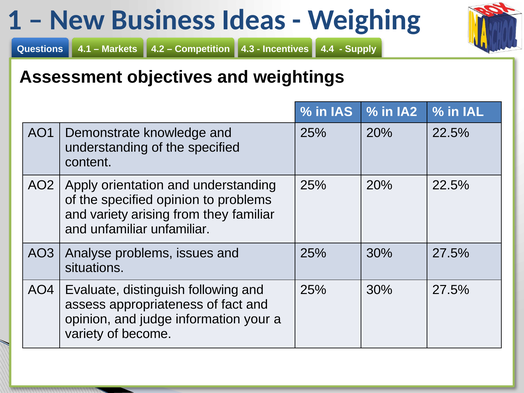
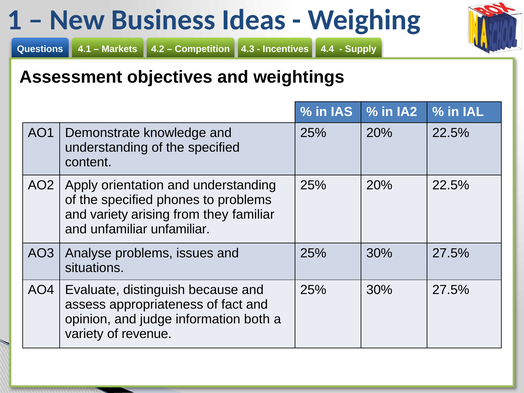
specified opinion: opinion -> phones (178, 200)
following: following -> because (213, 290)
your: your -> both (257, 319)
become: become -> revenue (147, 334)
